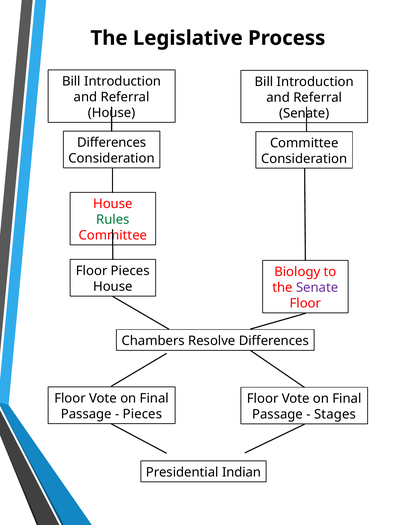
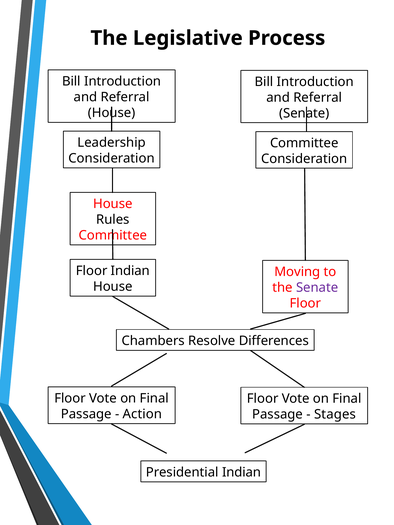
Differences: Differences -> Leadership (112, 143)
Rules colour: green -> black (113, 220)
Floor Pieces: Pieces -> Indian (130, 271)
Biology: Biology -> Moving (297, 272)
Pieces: Pieces -> Action (142, 414)
